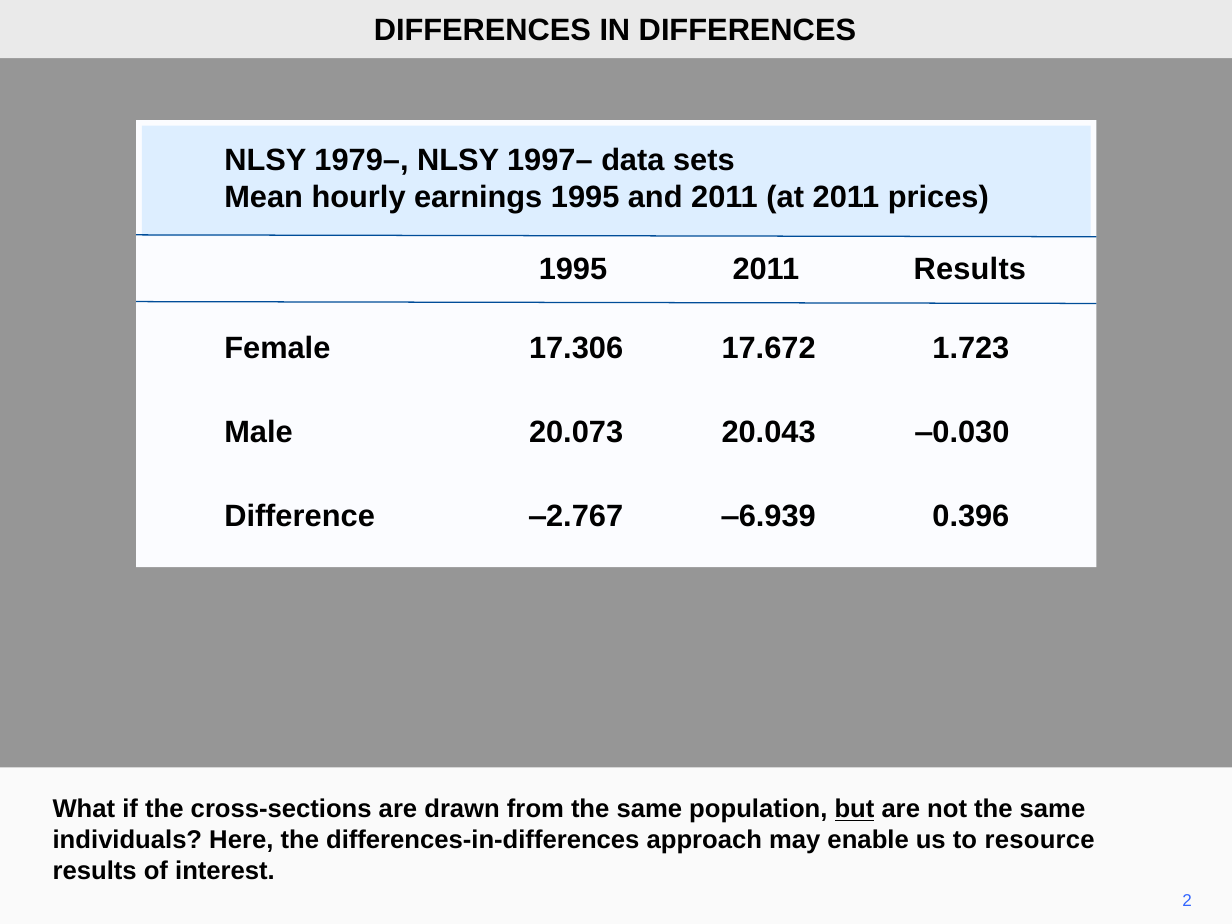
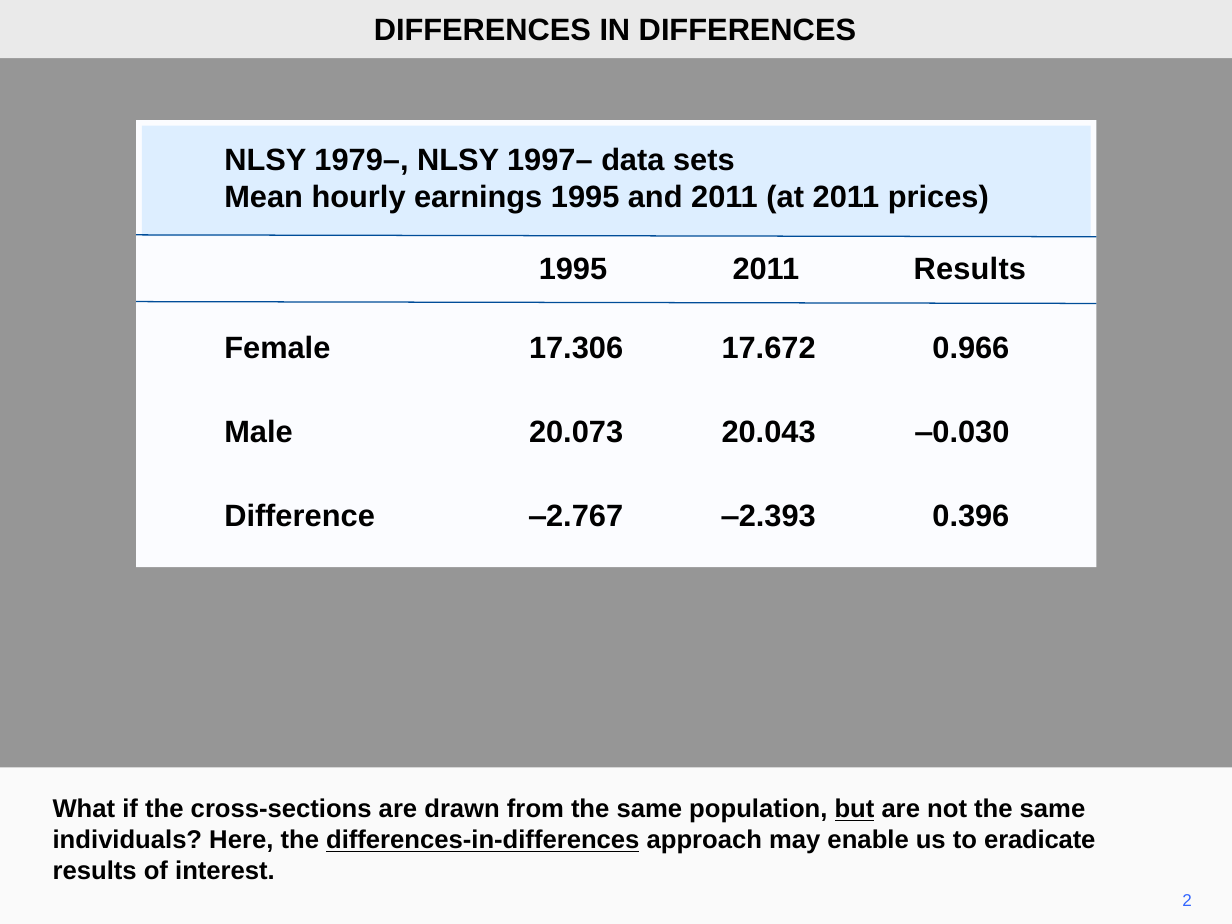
1.723: 1.723 -> 0.966 (971, 348)
‒6.939: ‒6.939 -> ‒2.393 (769, 516)
differences-in-differences underline: none -> present (483, 840)
resource: resource -> eradicate (1040, 840)
